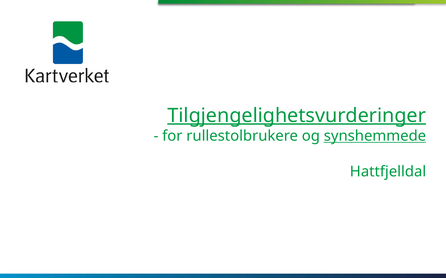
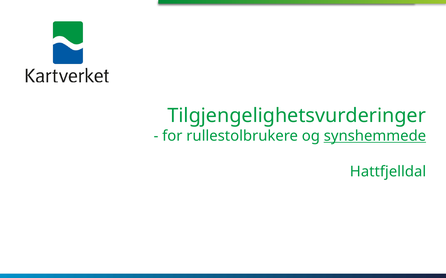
Tilgjengelighetsvurderinger underline: present -> none (297, 116)
